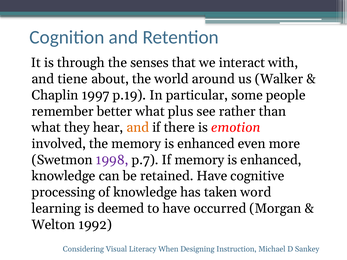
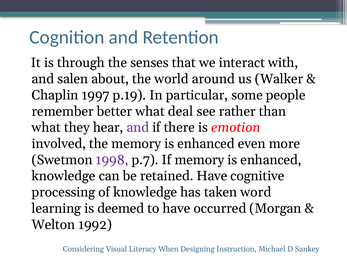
tiene: tiene -> salen (73, 79)
plus: plus -> deal (181, 111)
and colour: orange -> purple (138, 128)
